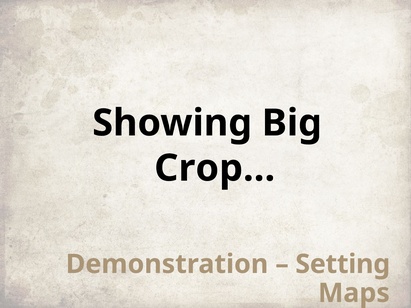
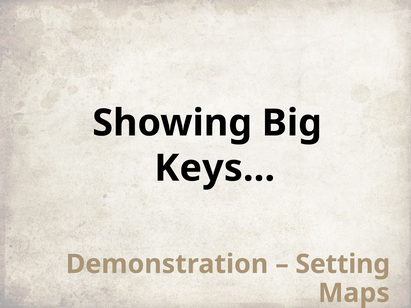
Crop…: Crop… -> Keys… (215, 168)
